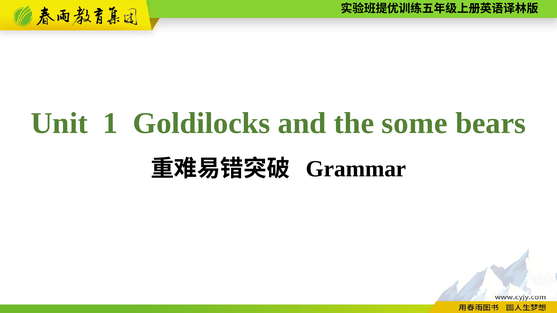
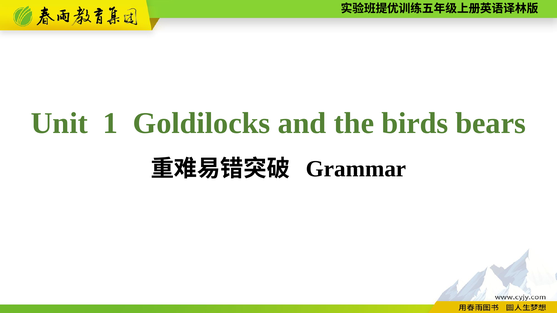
some: some -> birds (415, 124)
